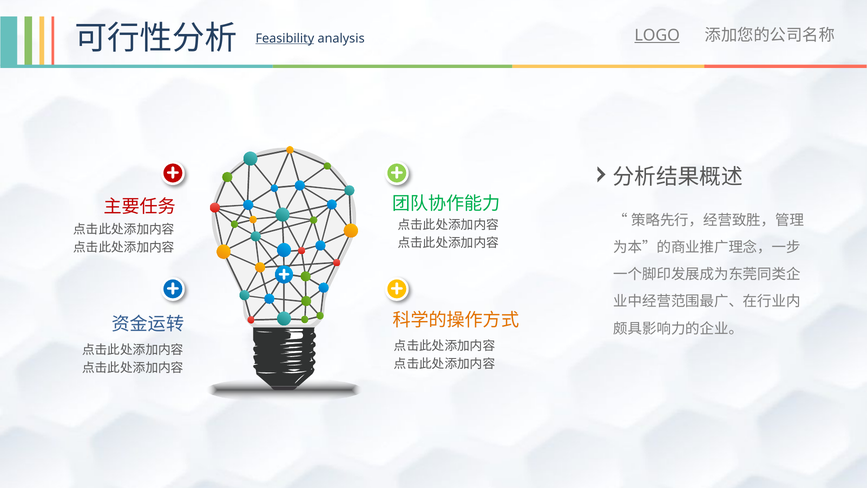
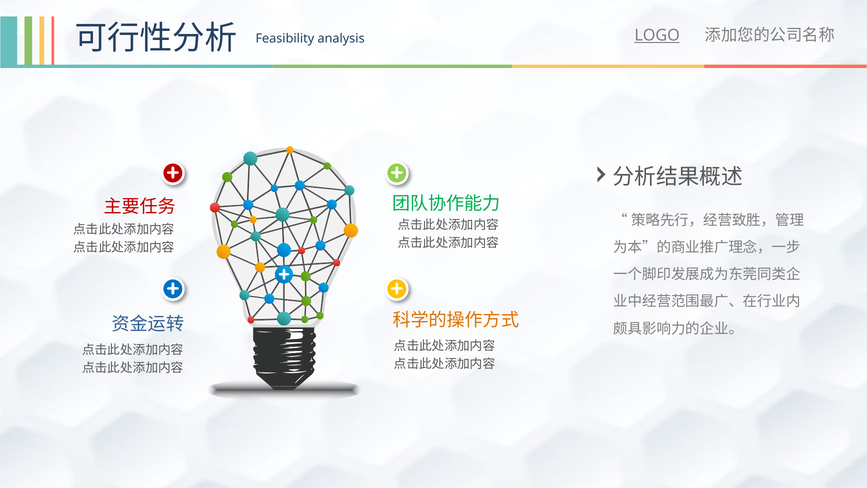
Feasibility underline: present -> none (285, 38)
